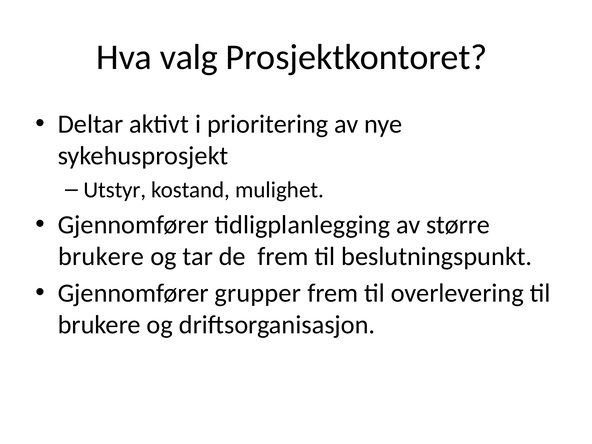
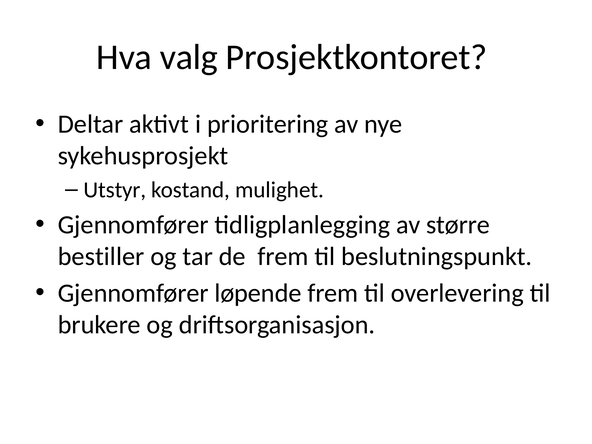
brukere: brukere -> bestiller (101, 256)
grupper: grupper -> løpende (258, 293)
